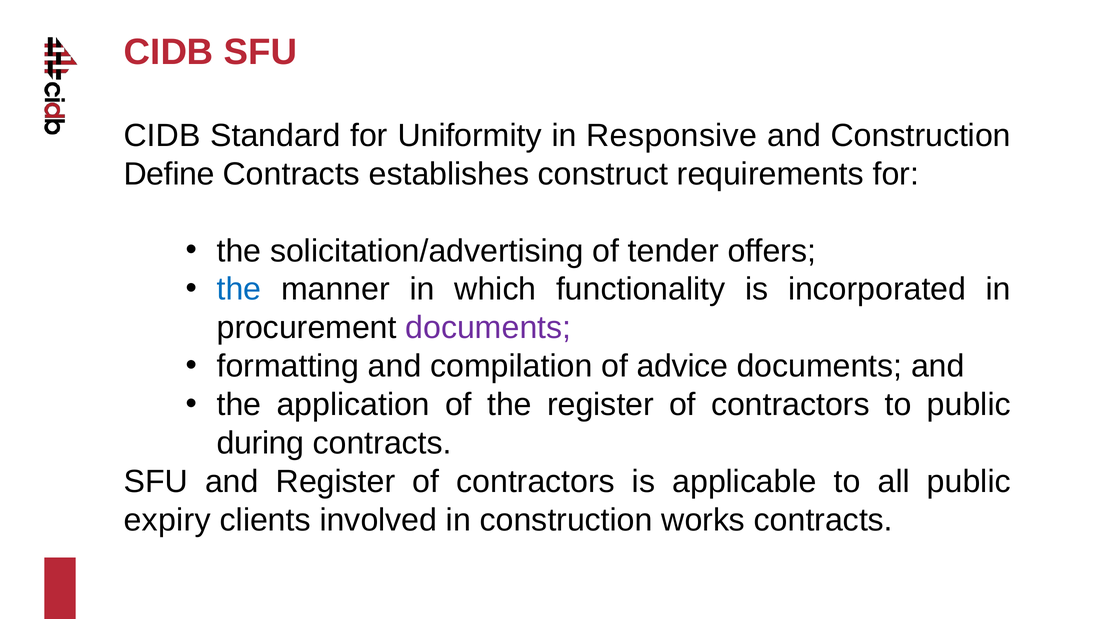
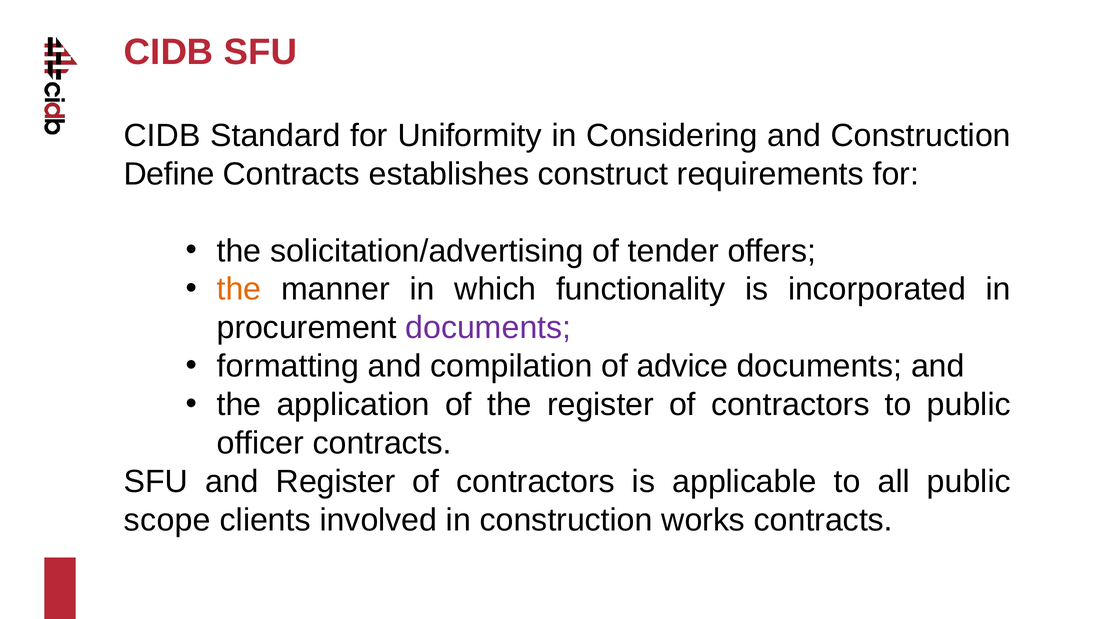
Responsive: Responsive -> Considering (672, 136)
the colour: blue -> orange (239, 290)
during: during -> officer (260, 443)
expiry: expiry -> scope (167, 520)
